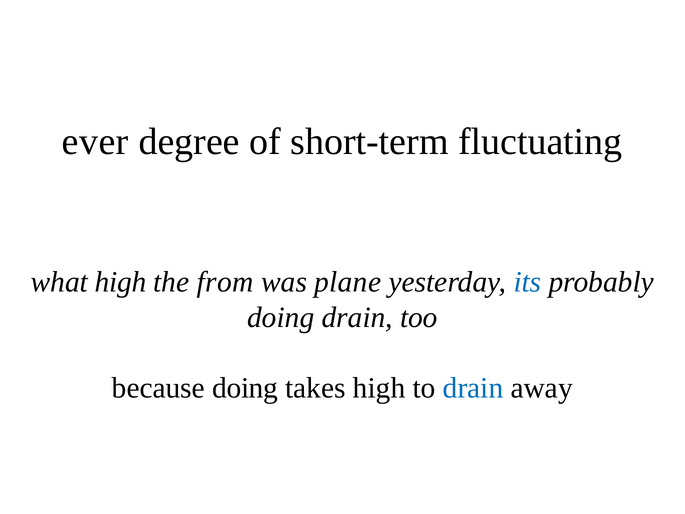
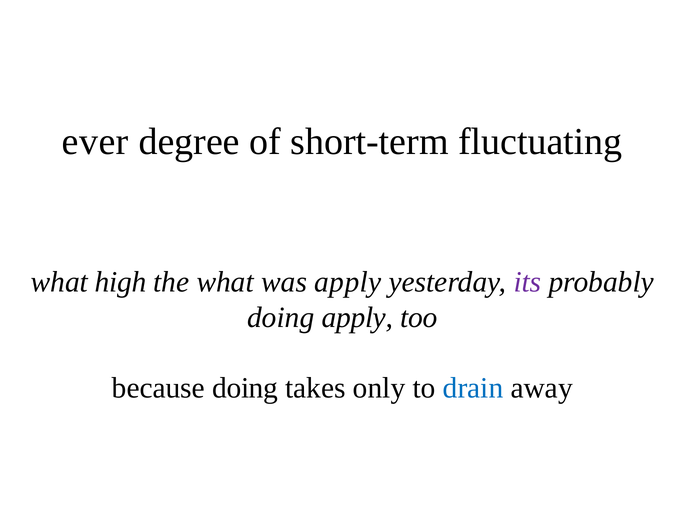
the from: from -> what (225, 282)
was plane: plane -> apply (348, 282)
its colour: blue -> purple (527, 282)
doing drain: drain -> apply (357, 317)
takes high: high -> only (379, 388)
